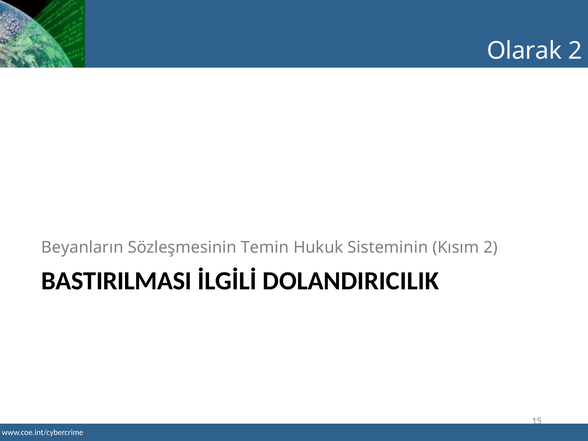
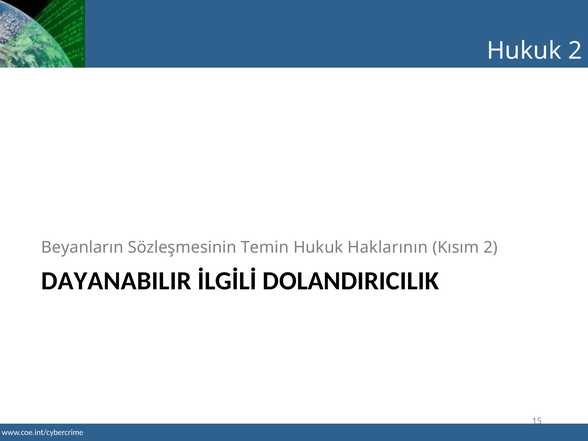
Olarak: Olarak -> Hukuk (524, 51)
Sisteminin: Sisteminin -> Haklarının (388, 247)
BASTIRILMASI: BASTIRILMASI -> DAYANABILIR (116, 281)
